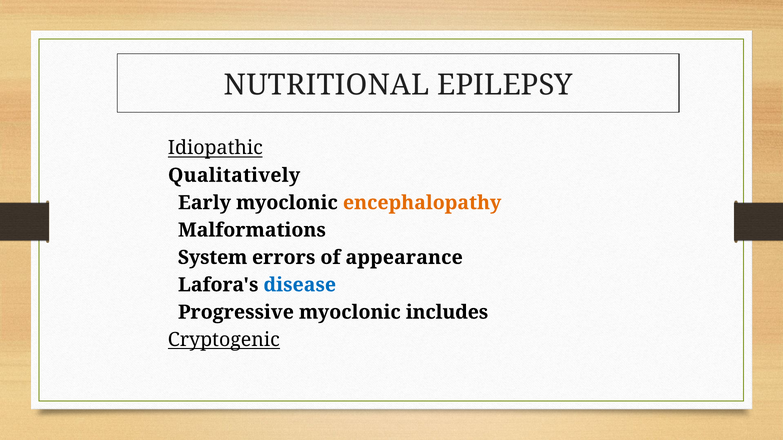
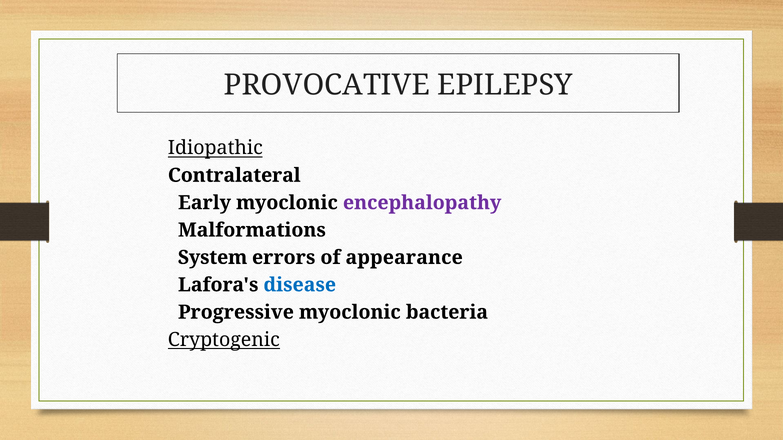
NUTRITIONAL: NUTRITIONAL -> PROVOCATIVE (327, 85)
Qualitatively: Qualitatively -> Contralateral (234, 176)
encephalopathy colour: orange -> purple (422, 203)
includes: includes -> bacteria (447, 312)
